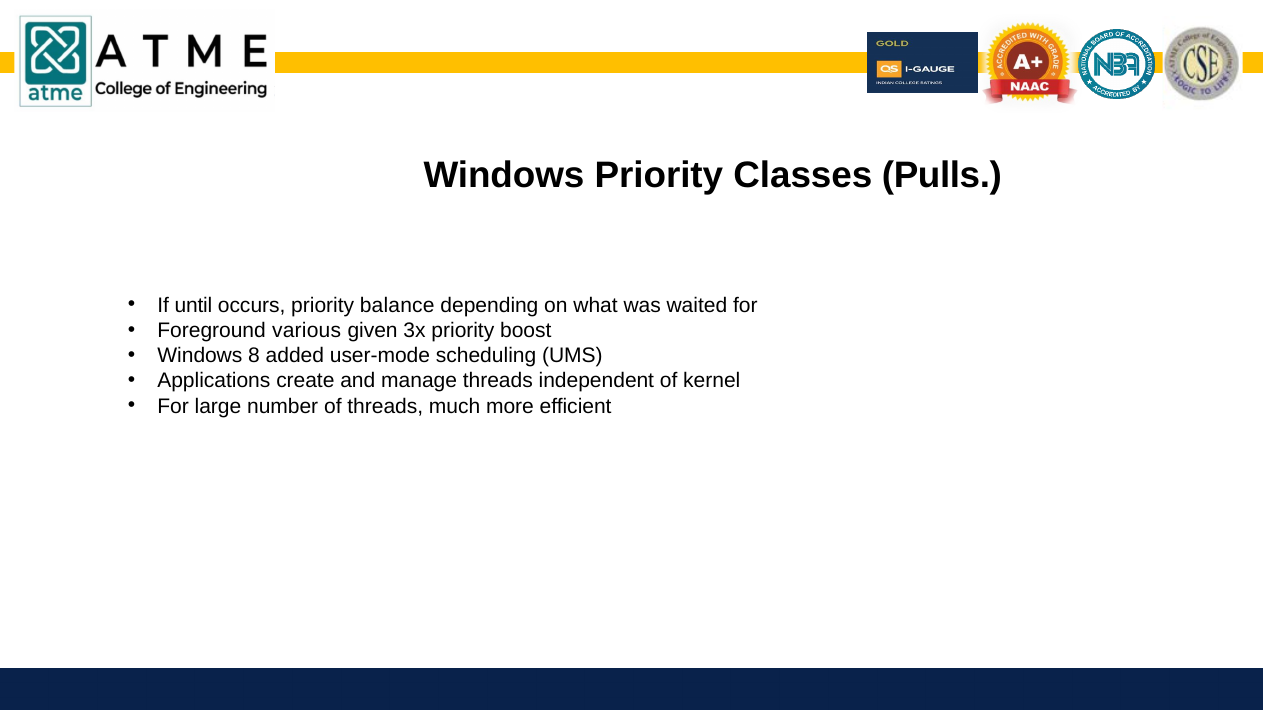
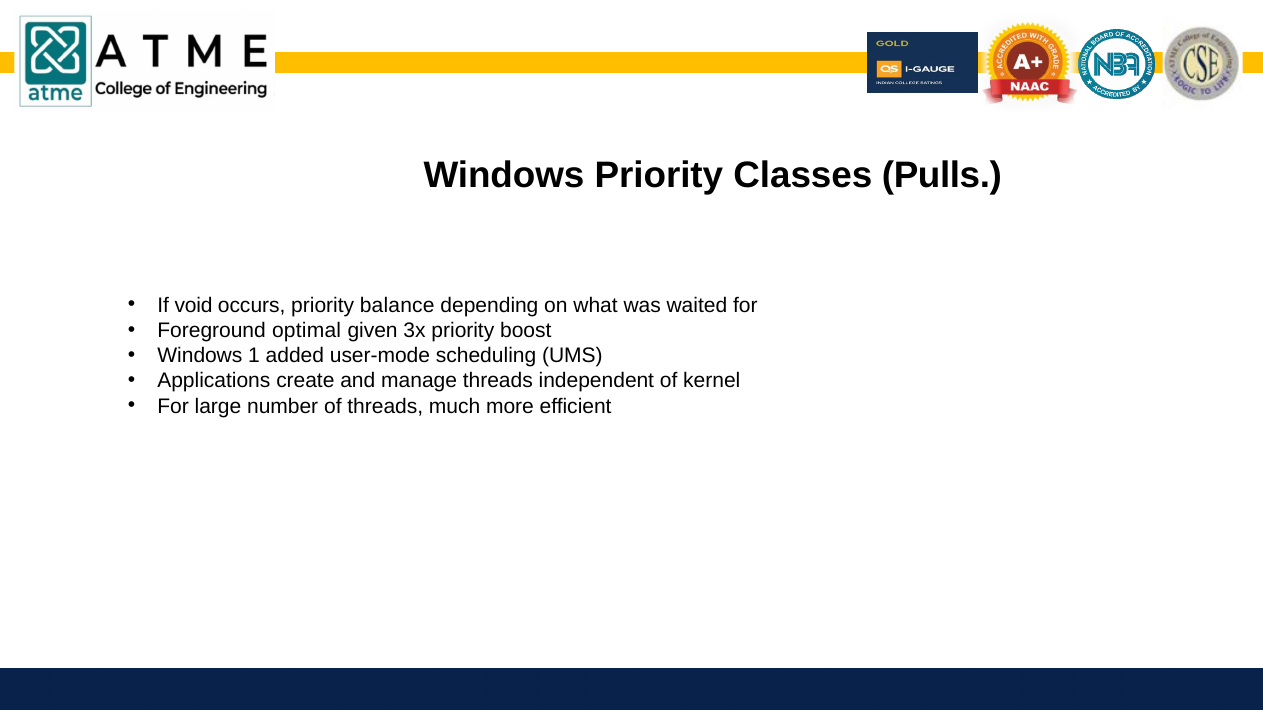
until: until -> void (193, 305)
various: various -> optimal (307, 331)
8: 8 -> 1 (254, 356)
